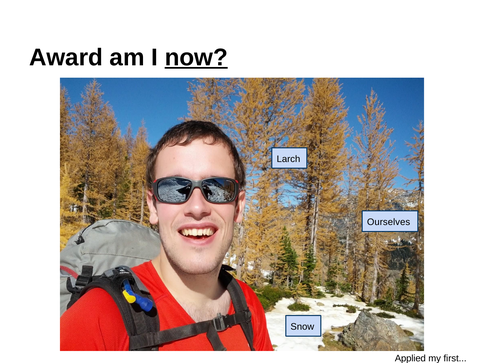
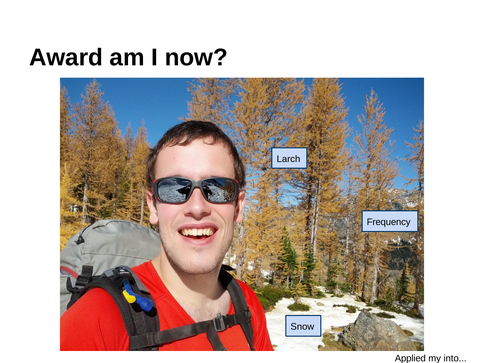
now underline: present -> none (196, 57)
Ourselves: Ourselves -> Frequency (389, 222)
first: first -> into (455, 359)
